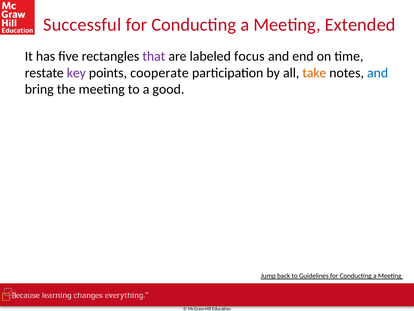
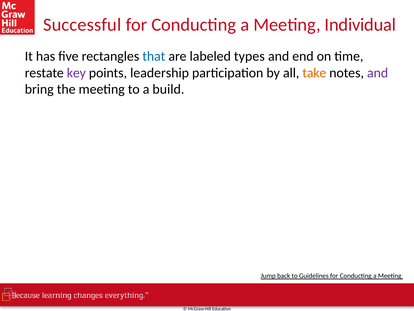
Extended: Extended -> Individual (360, 25)
that colour: purple -> blue (154, 56)
focus: focus -> types (249, 56)
cooperate: cooperate -> leadership (160, 73)
and colour: blue -> purple (378, 73)
good: good -> build (168, 89)
